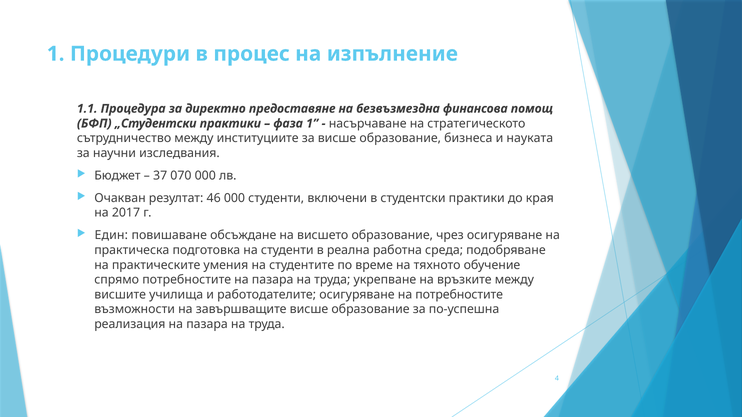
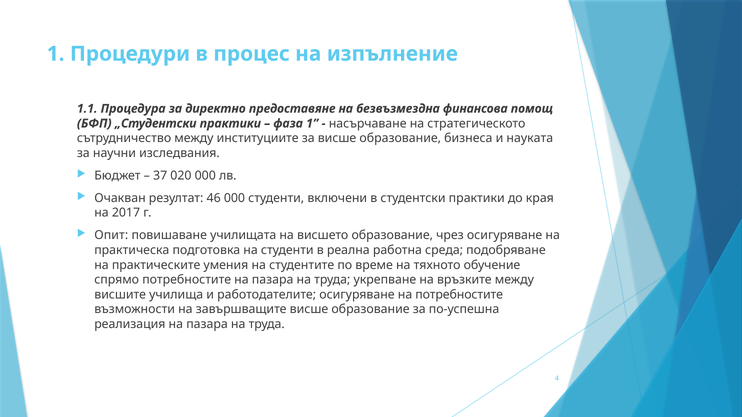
070: 070 -> 020 (181, 176)
Един: Един -> Опит (111, 236)
обсъждане: обсъждане -> училищата (243, 236)
